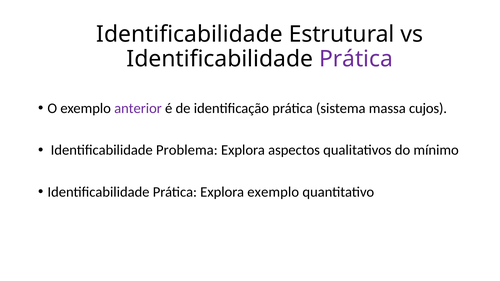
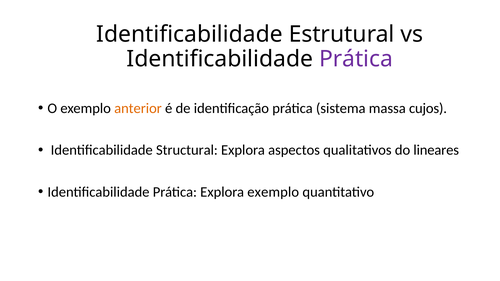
anterior colour: purple -> orange (138, 108)
Problema: Problema -> Structural (187, 150)
mínimo: mínimo -> lineares (436, 150)
